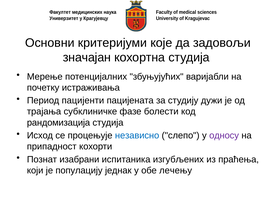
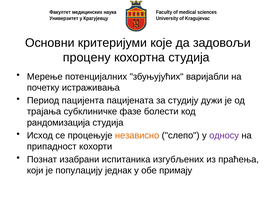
значајан: значајан -> процену (87, 58)
пацијенти: пацијенти -> пацијента (83, 101)
независно colour: blue -> orange (137, 135)
лечењу: лечењу -> примају (176, 170)
